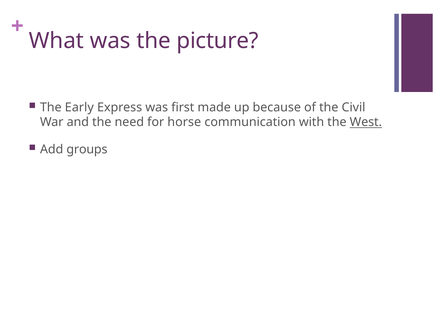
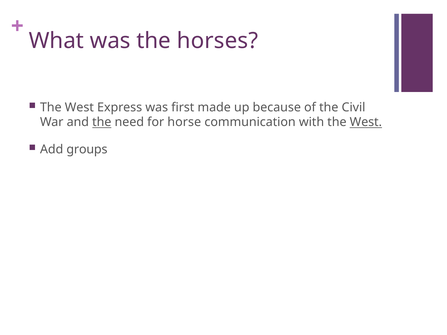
picture: picture -> horses (217, 41)
Early: Early -> West (79, 107)
the underline: none -> present (102, 122)
